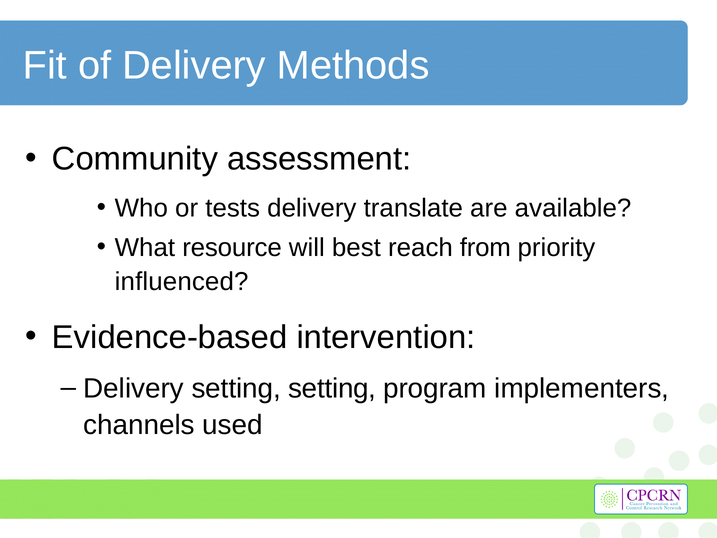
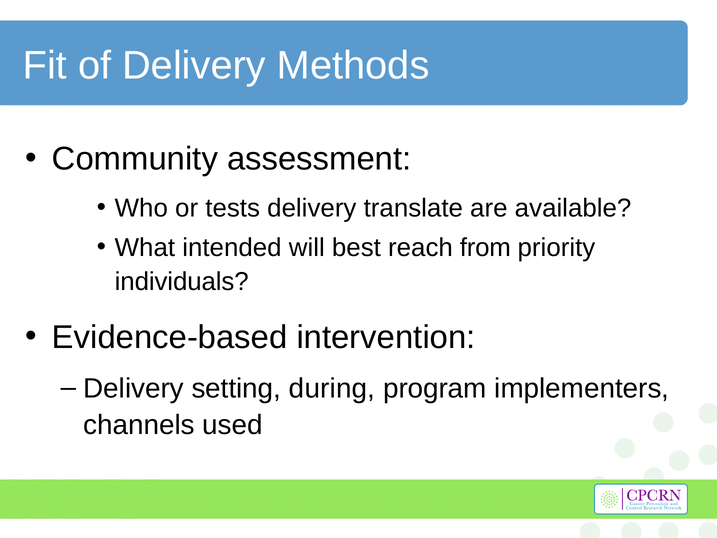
resource: resource -> intended (232, 247)
influenced: influenced -> individuals (182, 282)
setting setting: setting -> during (332, 388)
